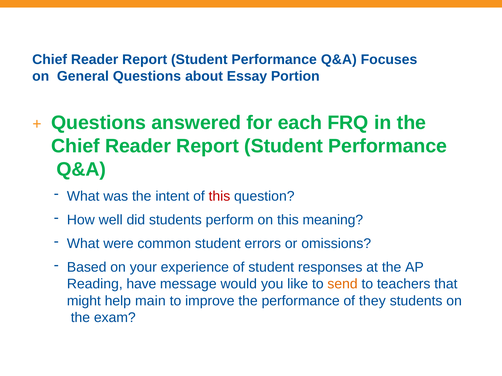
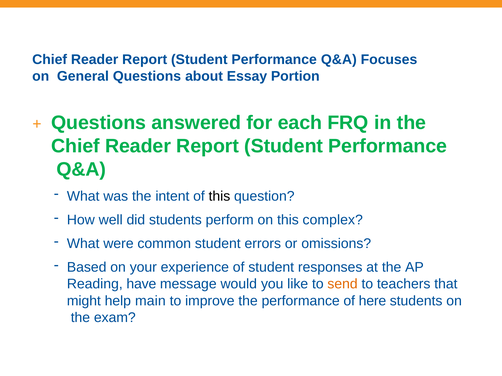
this colour: red -> black (219, 197)
meaning: meaning -> complex (333, 220)
they: they -> here (372, 301)
